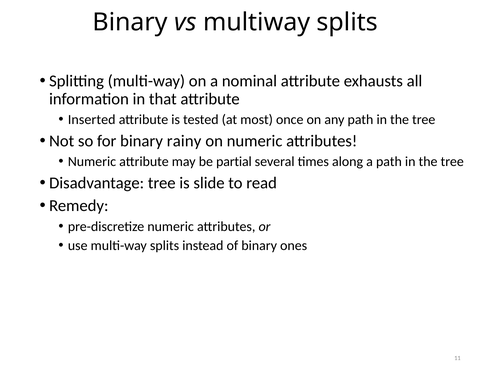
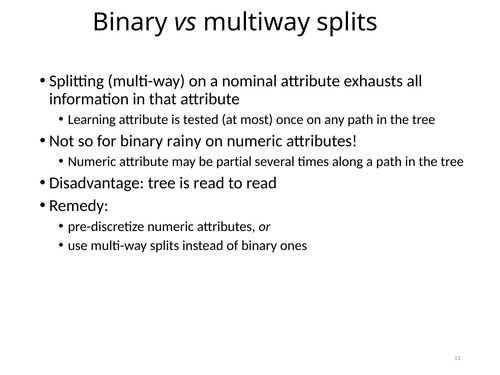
Inserted: Inserted -> Learning (92, 120)
is slide: slide -> read (209, 183)
